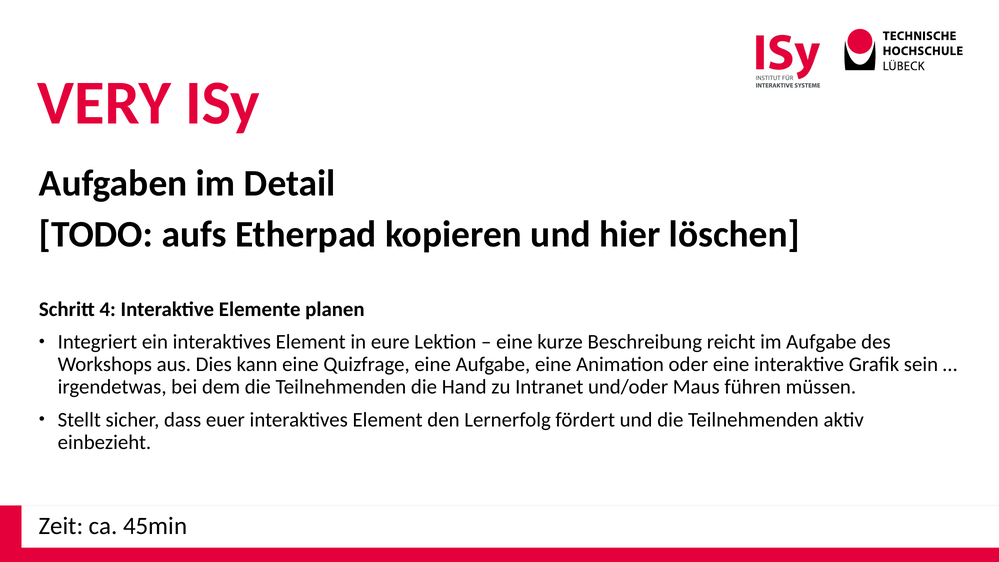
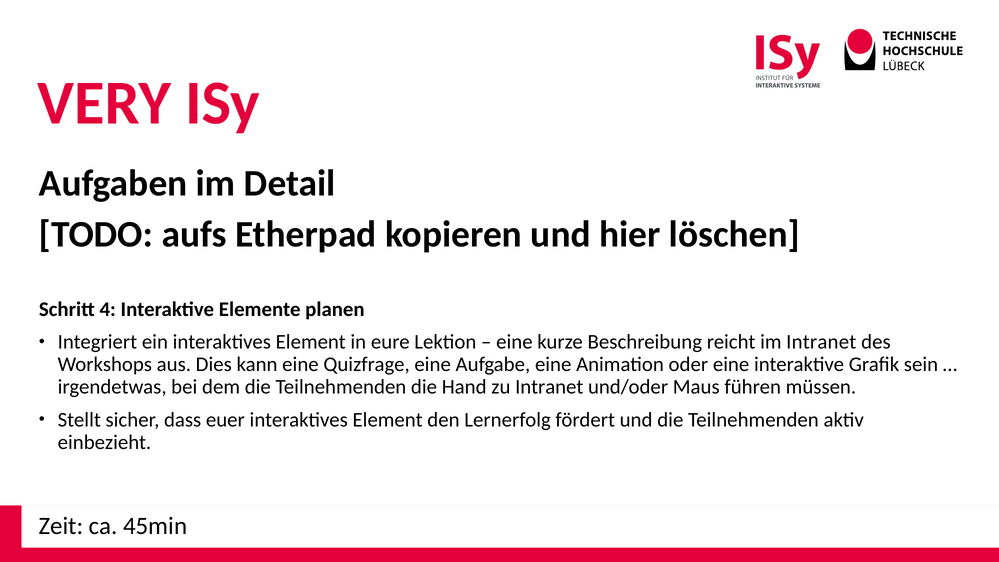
im Aufgabe: Aufgabe -> Intranet (821, 342)
